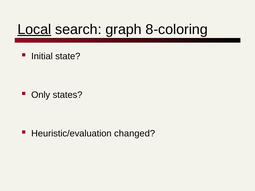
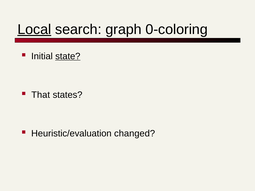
8-coloring: 8-coloring -> 0-coloring (177, 29)
state underline: none -> present (68, 56)
Only: Only -> That (41, 95)
